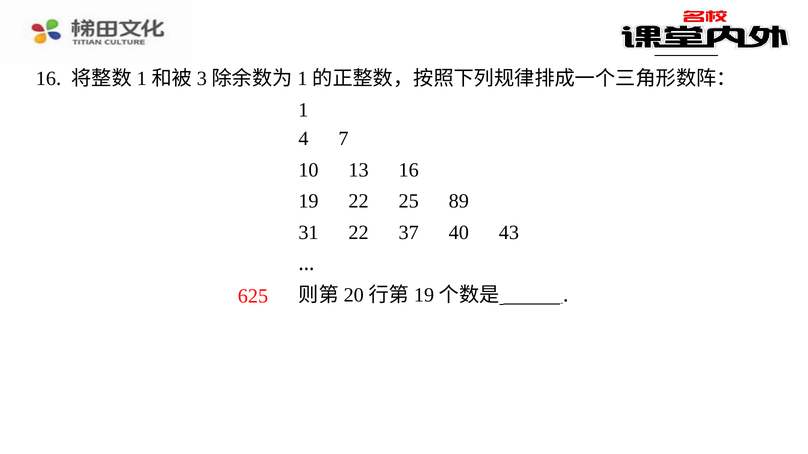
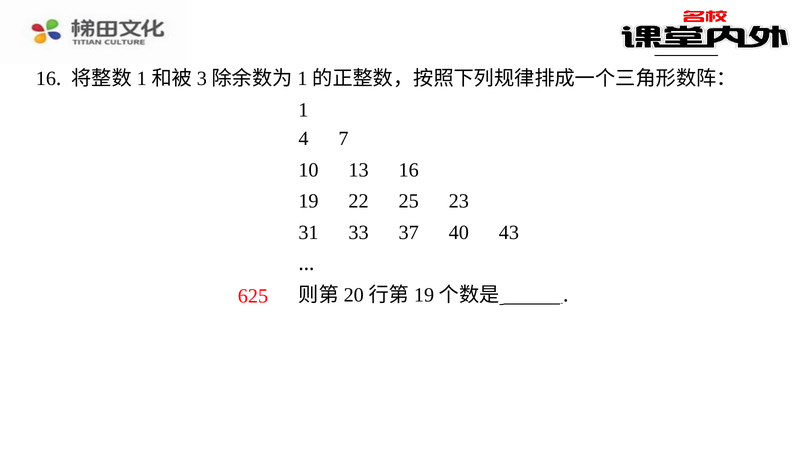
89: 89 -> 23 (459, 201)
31 22: 22 -> 33 (359, 233)
